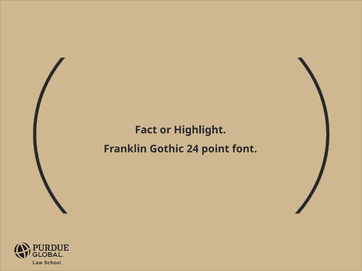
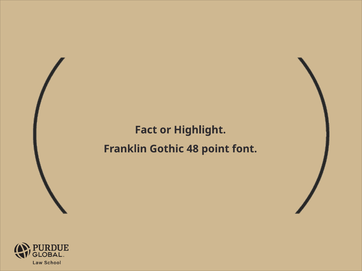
24: 24 -> 48 (193, 149)
